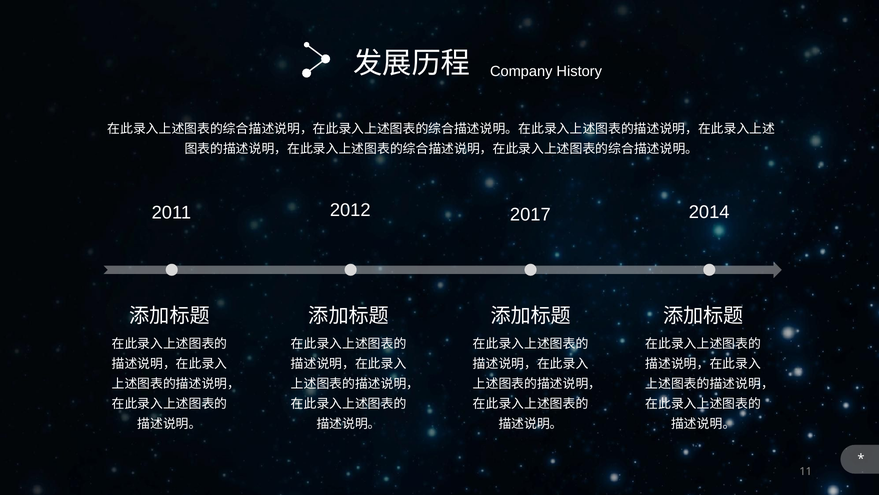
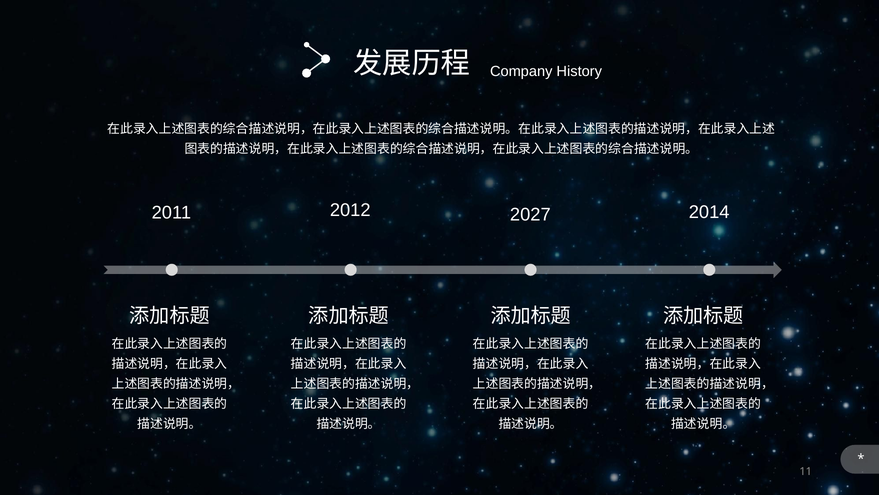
2017: 2017 -> 2027 (530, 214)
